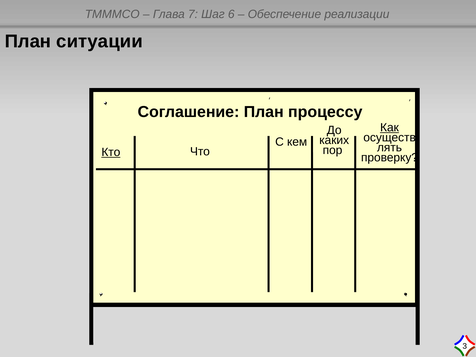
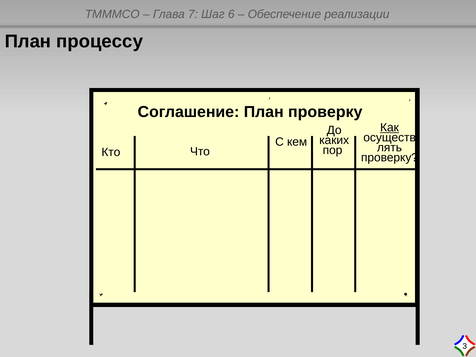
ситуации: ситуации -> процессу (100, 41)
План процессу: процессу -> проверку (325, 112)
Кто underline: present -> none (111, 152)
